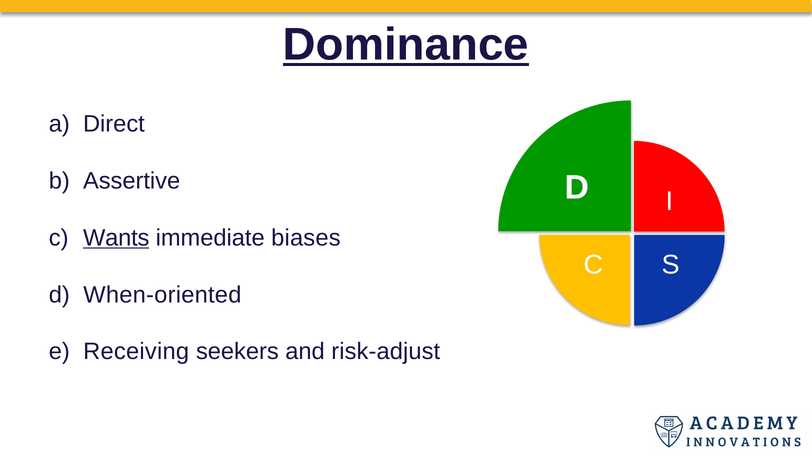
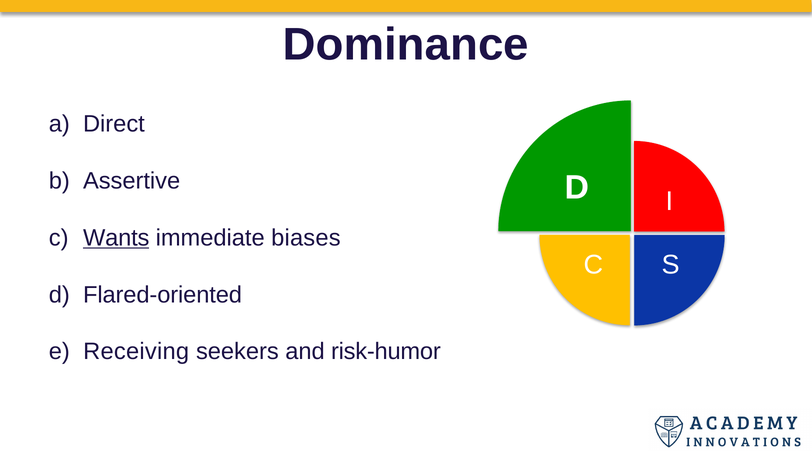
Dominance underline: present -> none (406, 45)
When-oriented: When-oriented -> Flared-oriented (163, 295)
risk-adjust: risk-adjust -> risk-humor (386, 351)
